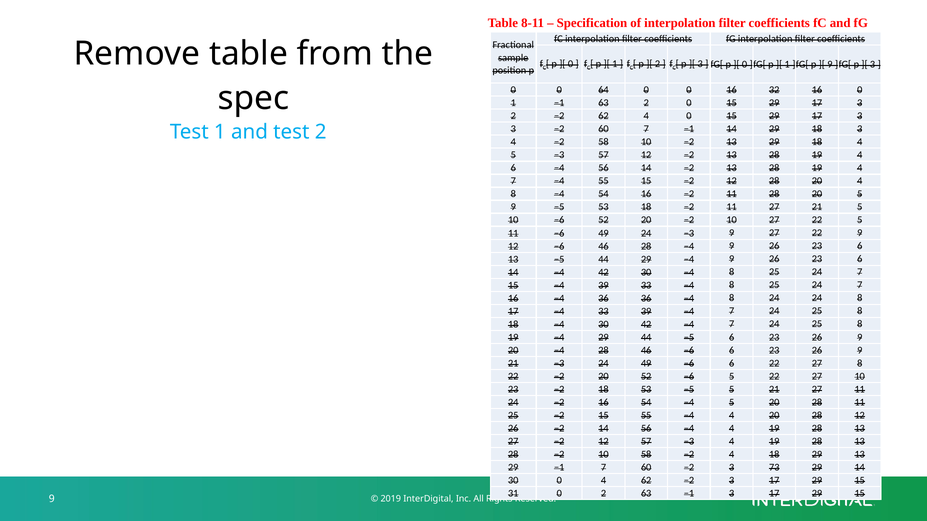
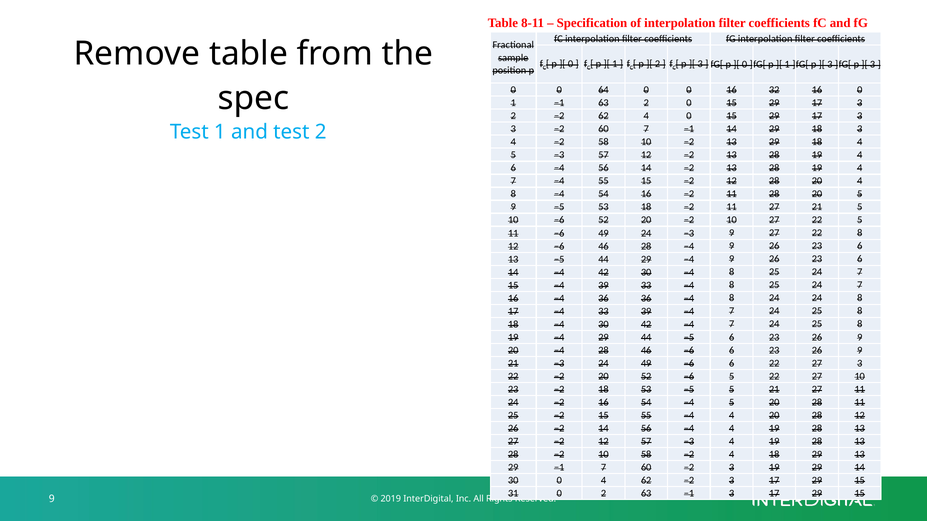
9: 9 -> 3 (830, 64)
22 9: 9 -> 8 (860, 233)
27 8: 8 -> 3 (860, 363)
3 73: 73 -> 19 (774, 468)
